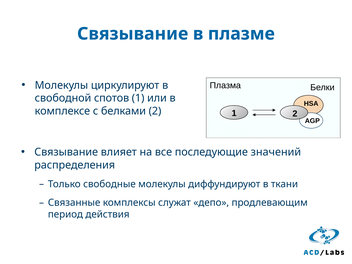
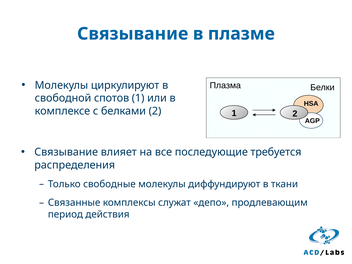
значений: значений -> требуется (276, 152)
